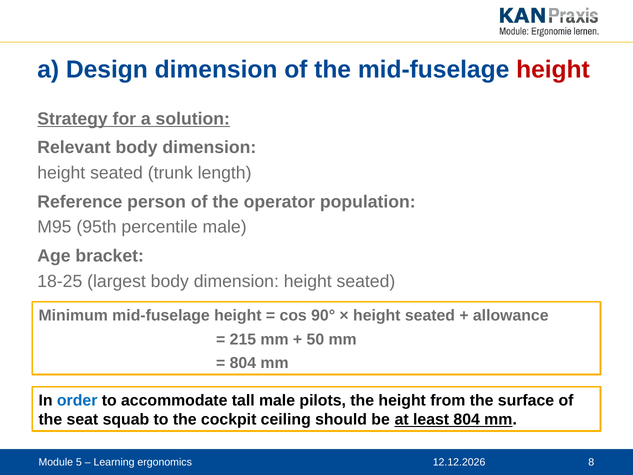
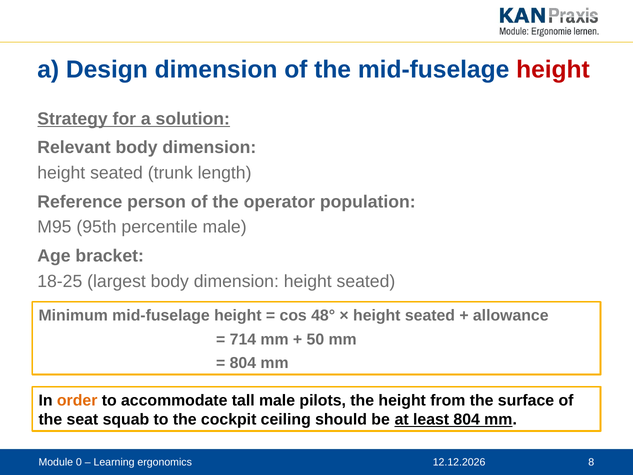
90°: 90° -> 48° (323, 315)
215: 215 -> 714 (243, 339)
order colour: blue -> orange (77, 400)
5: 5 -> 0 (79, 462)
